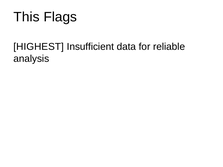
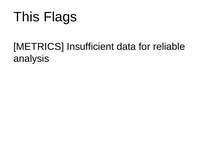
HIGHEST: HIGHEST -> METRICS (39, 47)
